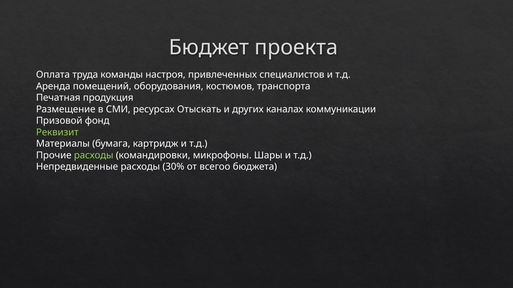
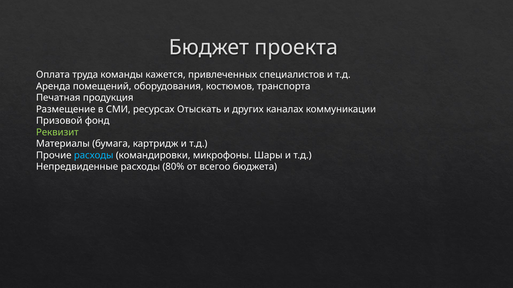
настроя: настроя -> кажется (166, 75)
расходы colour: light green -> light blue (94, 156)
30%: 30% -> 80% (173, 167)
